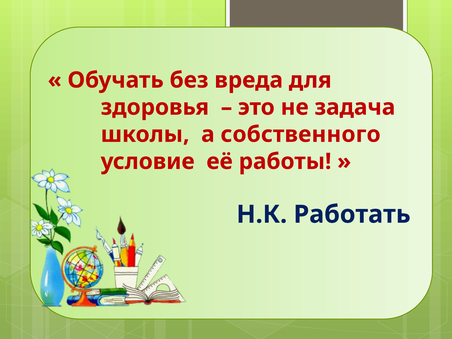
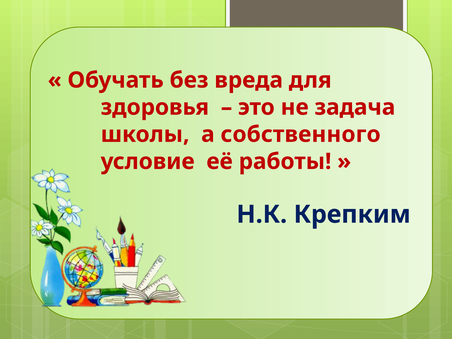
Работать: Работать -> Крепким (352, 214)
